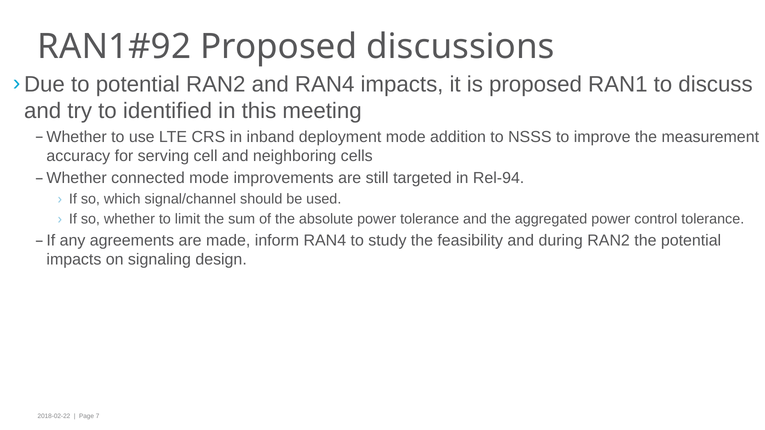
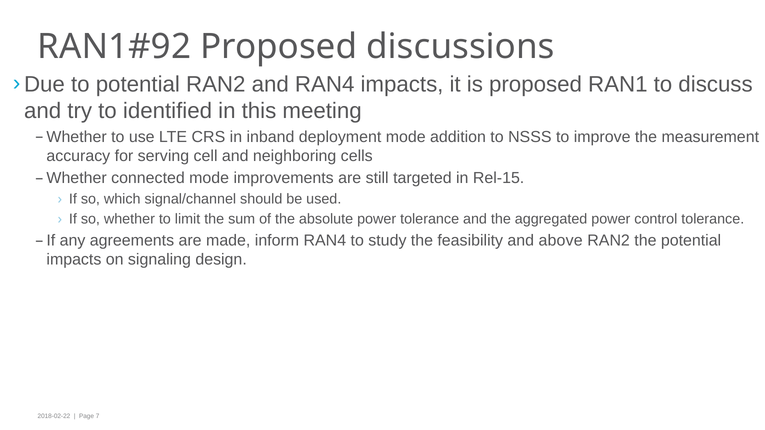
Rel-94: Rel-94 -> Rel-15 (499, 178)
during: during -> above (561, 241)
